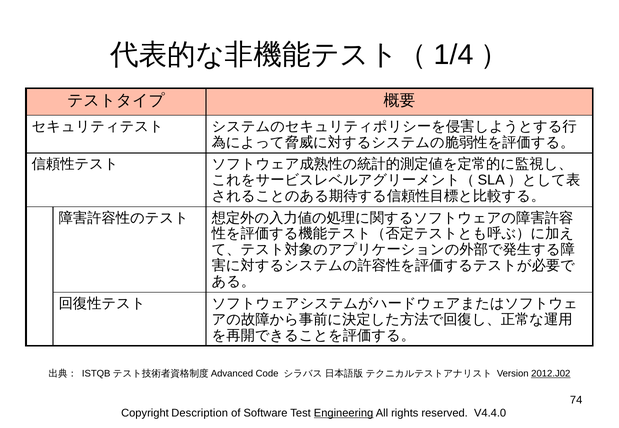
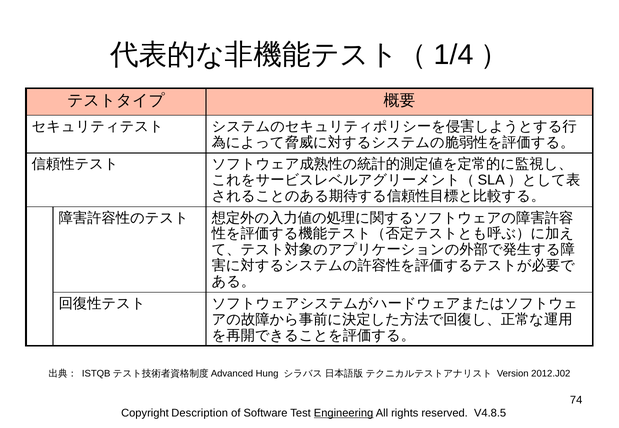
Code: Code -> Hung (267, 374)
2012.J02 underline: present -> none (551, 374)
V4.4.0: V4.4.0 -> V4.8.5 (490, 414)
